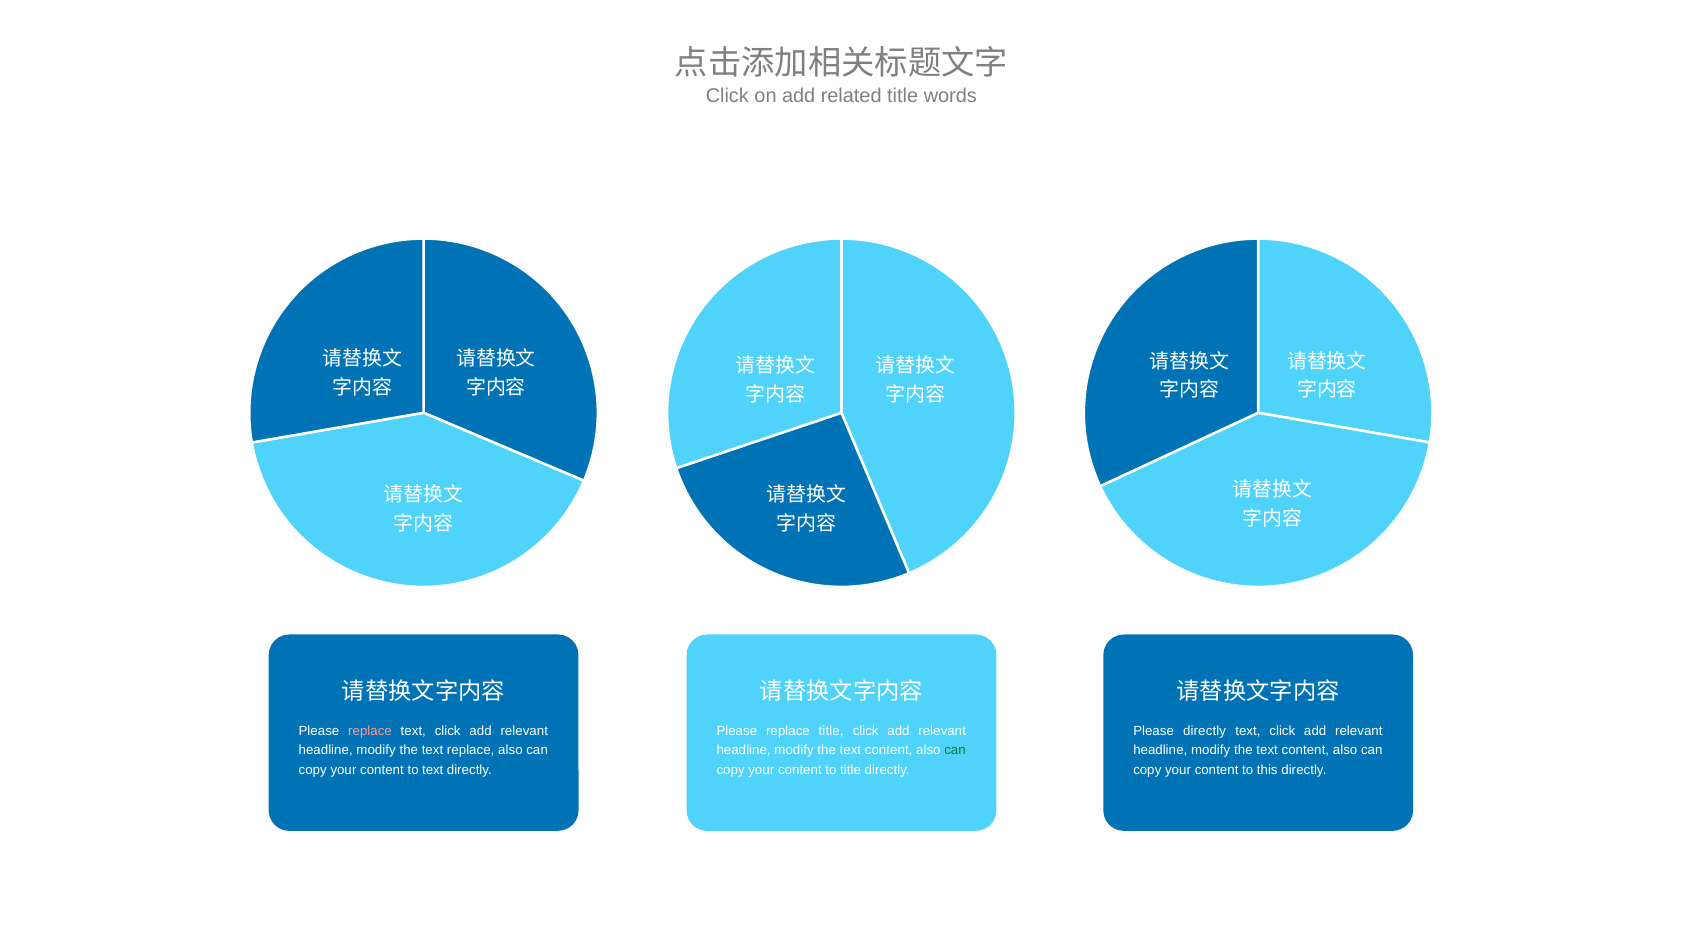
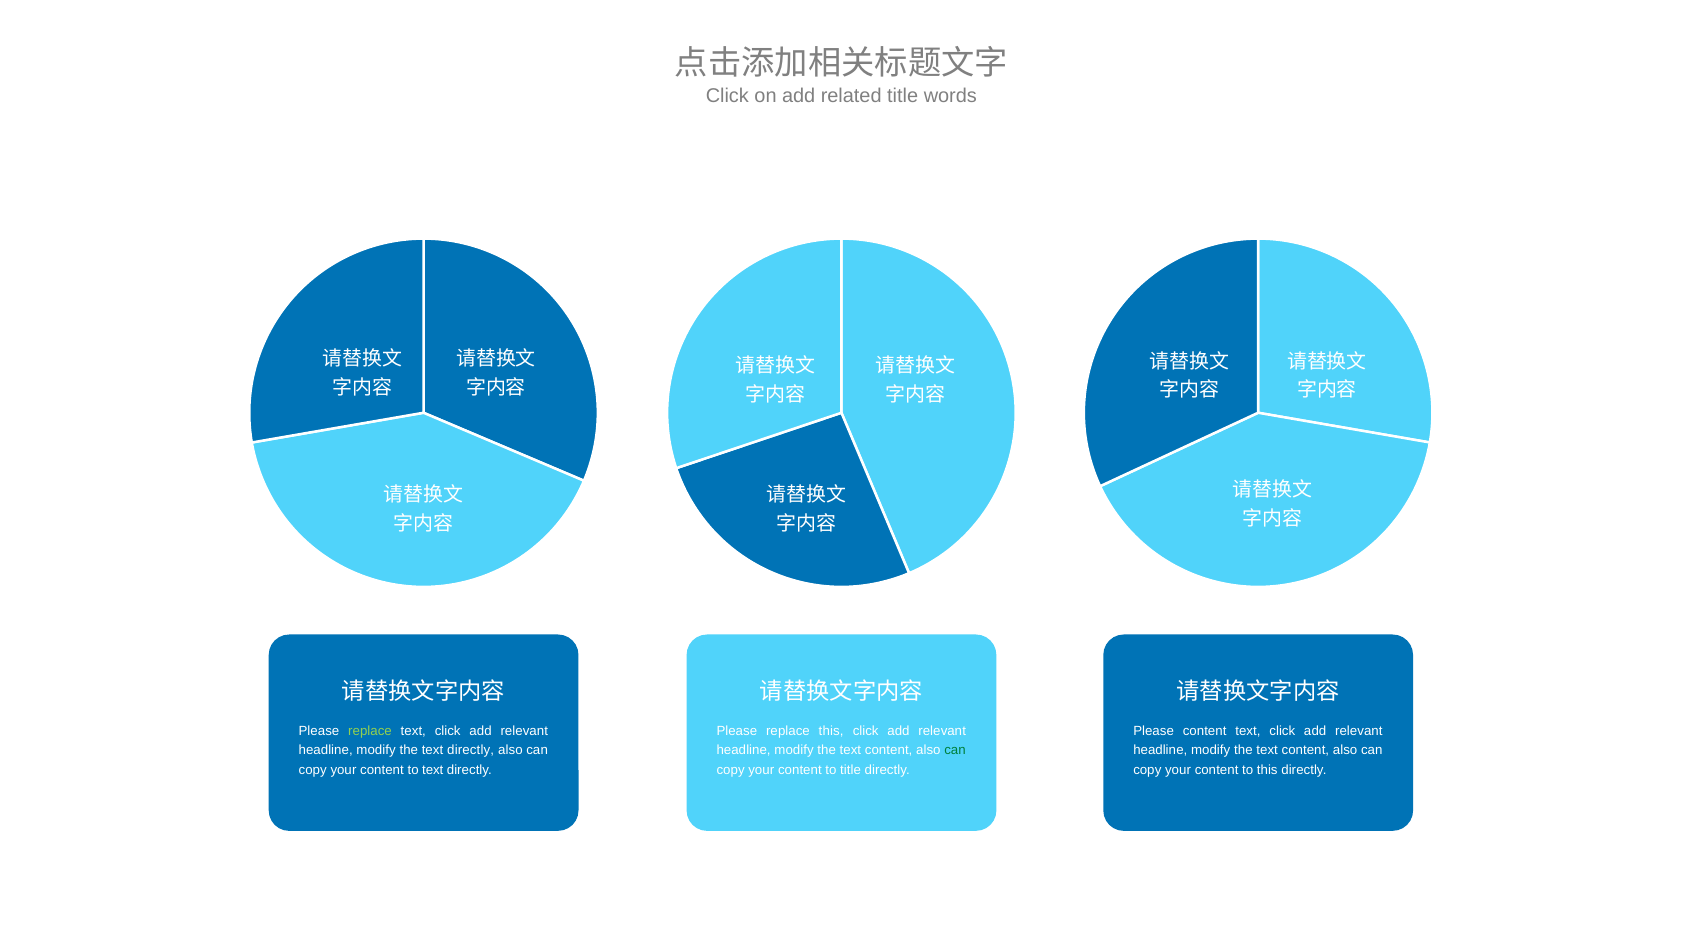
replace colour: pink -> light green (370, 732)
replace title: title -> this (831, 732)
Please directly: directly -> content (1205, 732)
the text replace: replace -> directly (471, 751)
